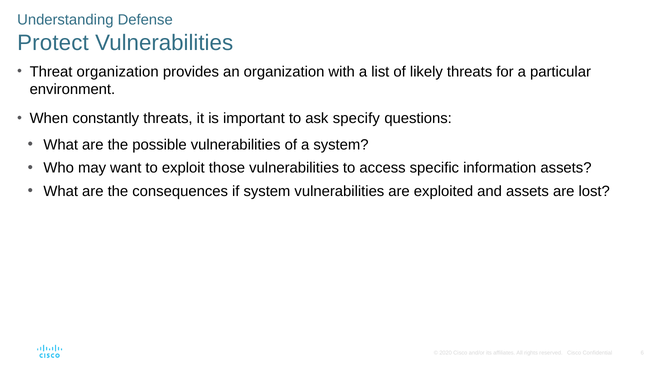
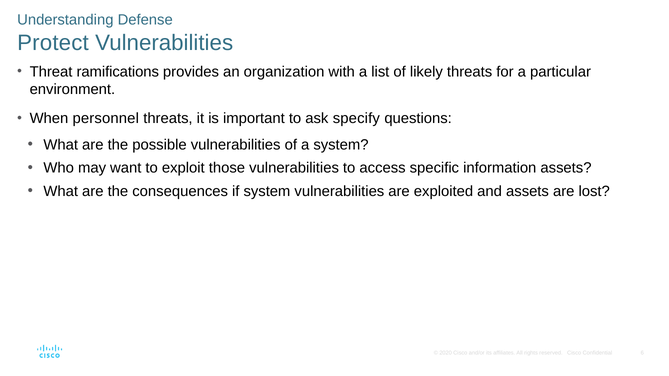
Threat organization: organization -> ramifications (118, 72)
constantly: constantly -> personnel (106, 119)
